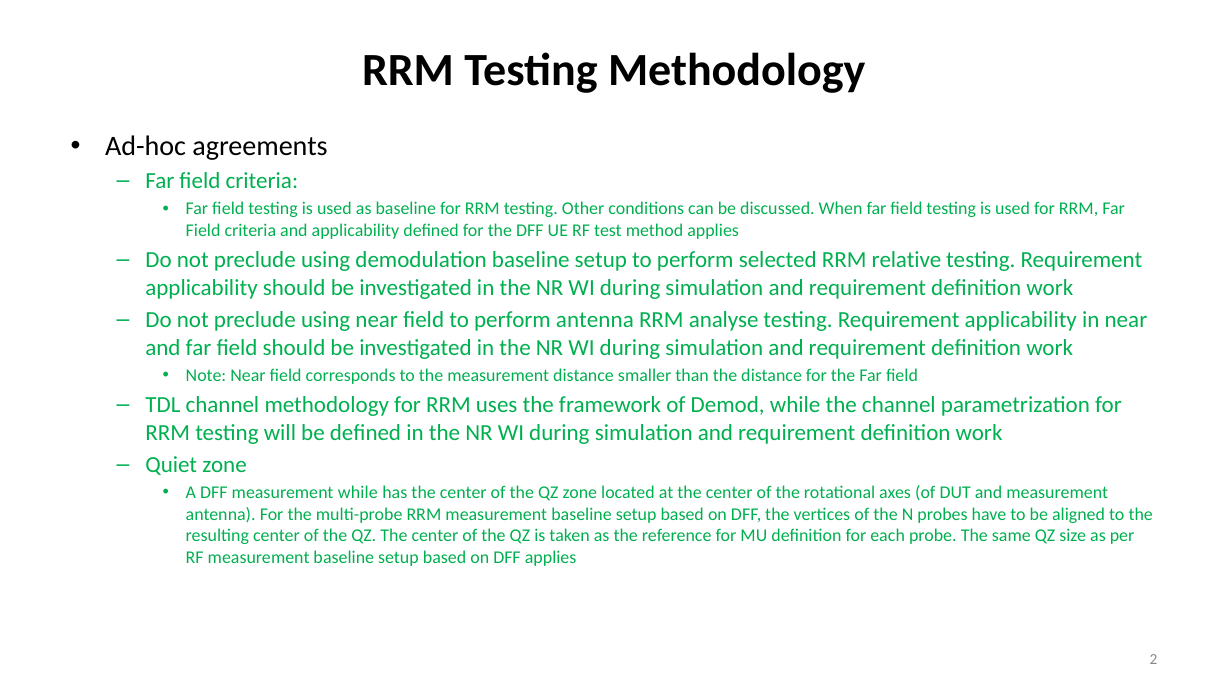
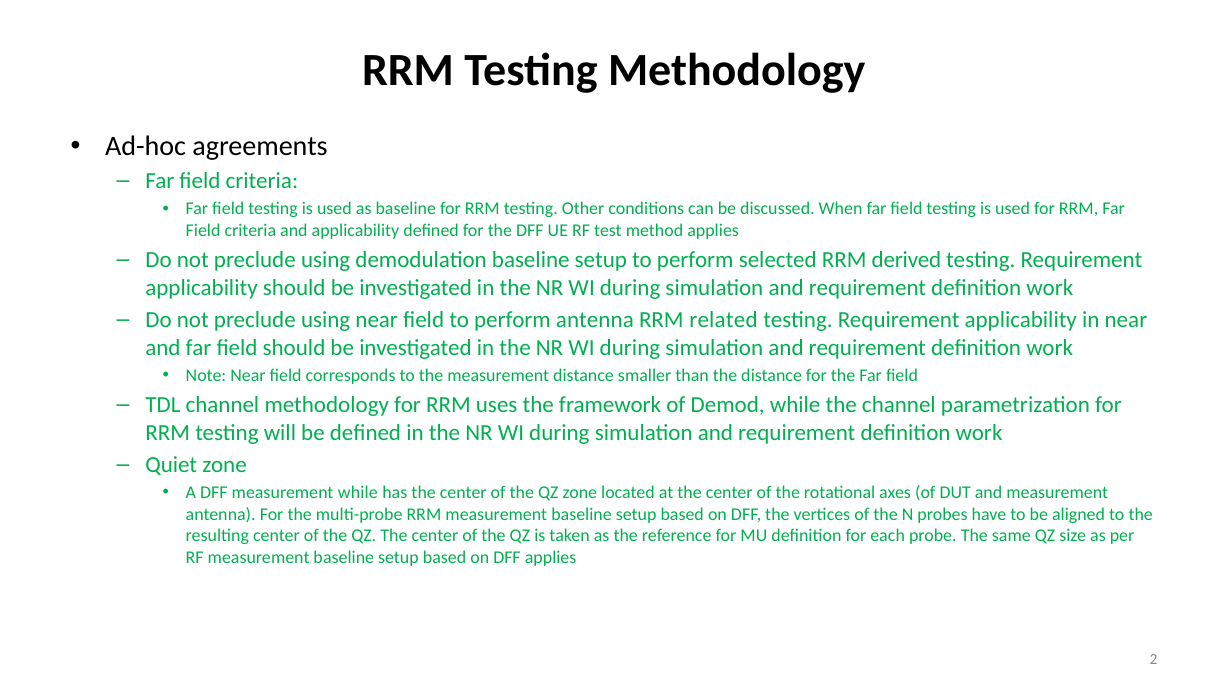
relative: relative -> derived (906, 260)
analyse: analyse -> related (723, 320)
